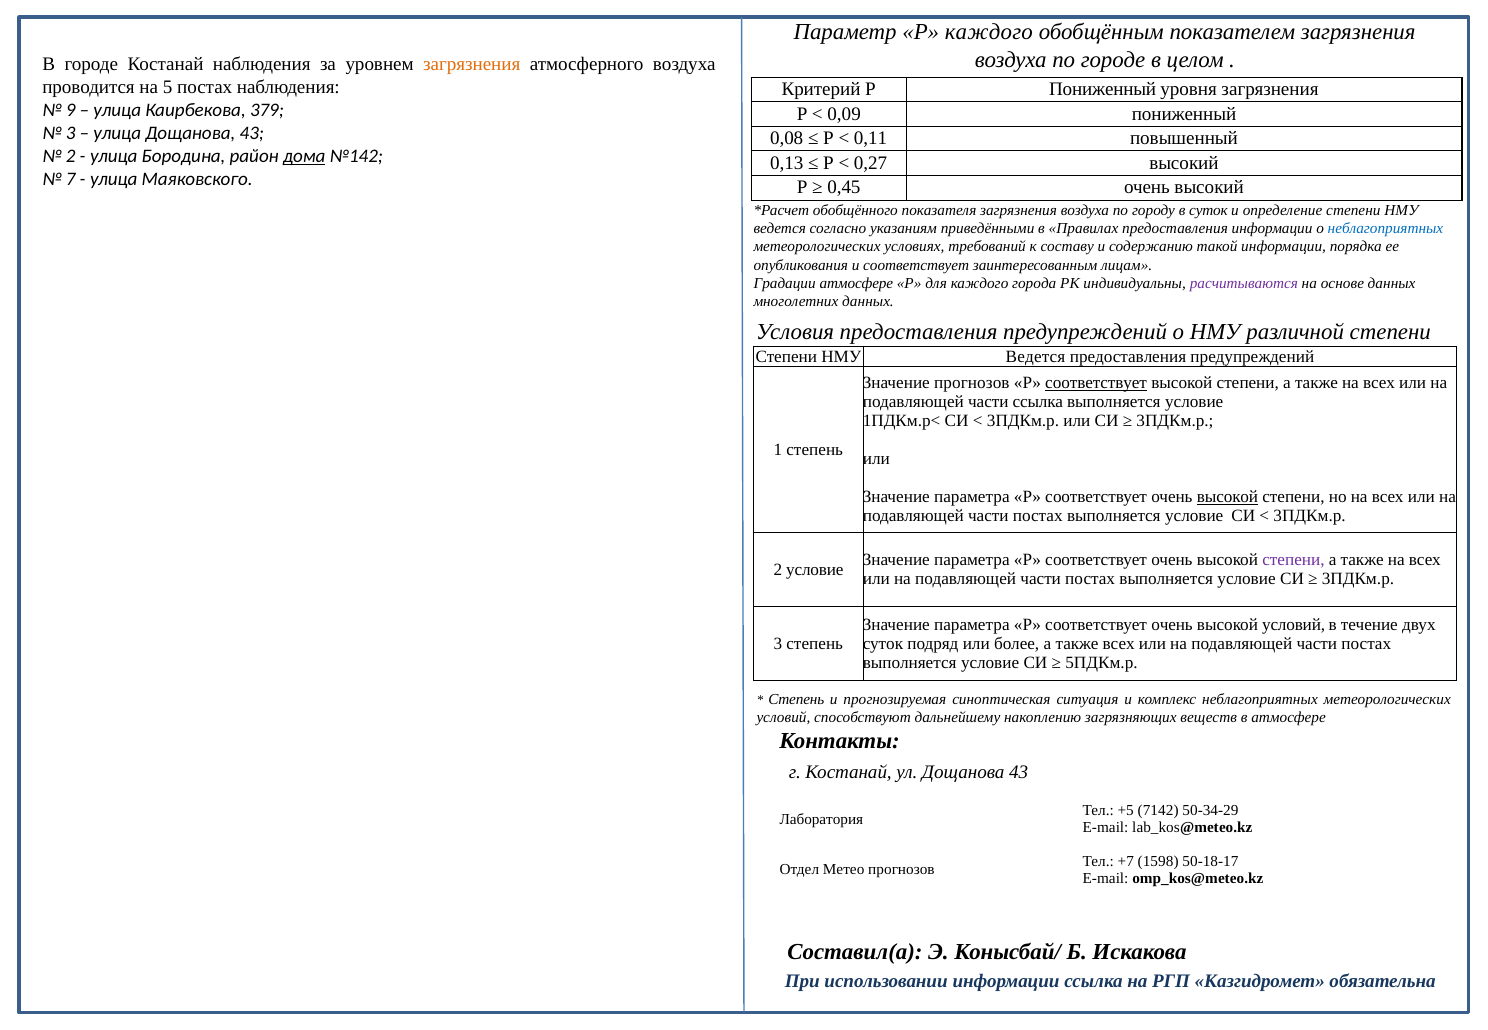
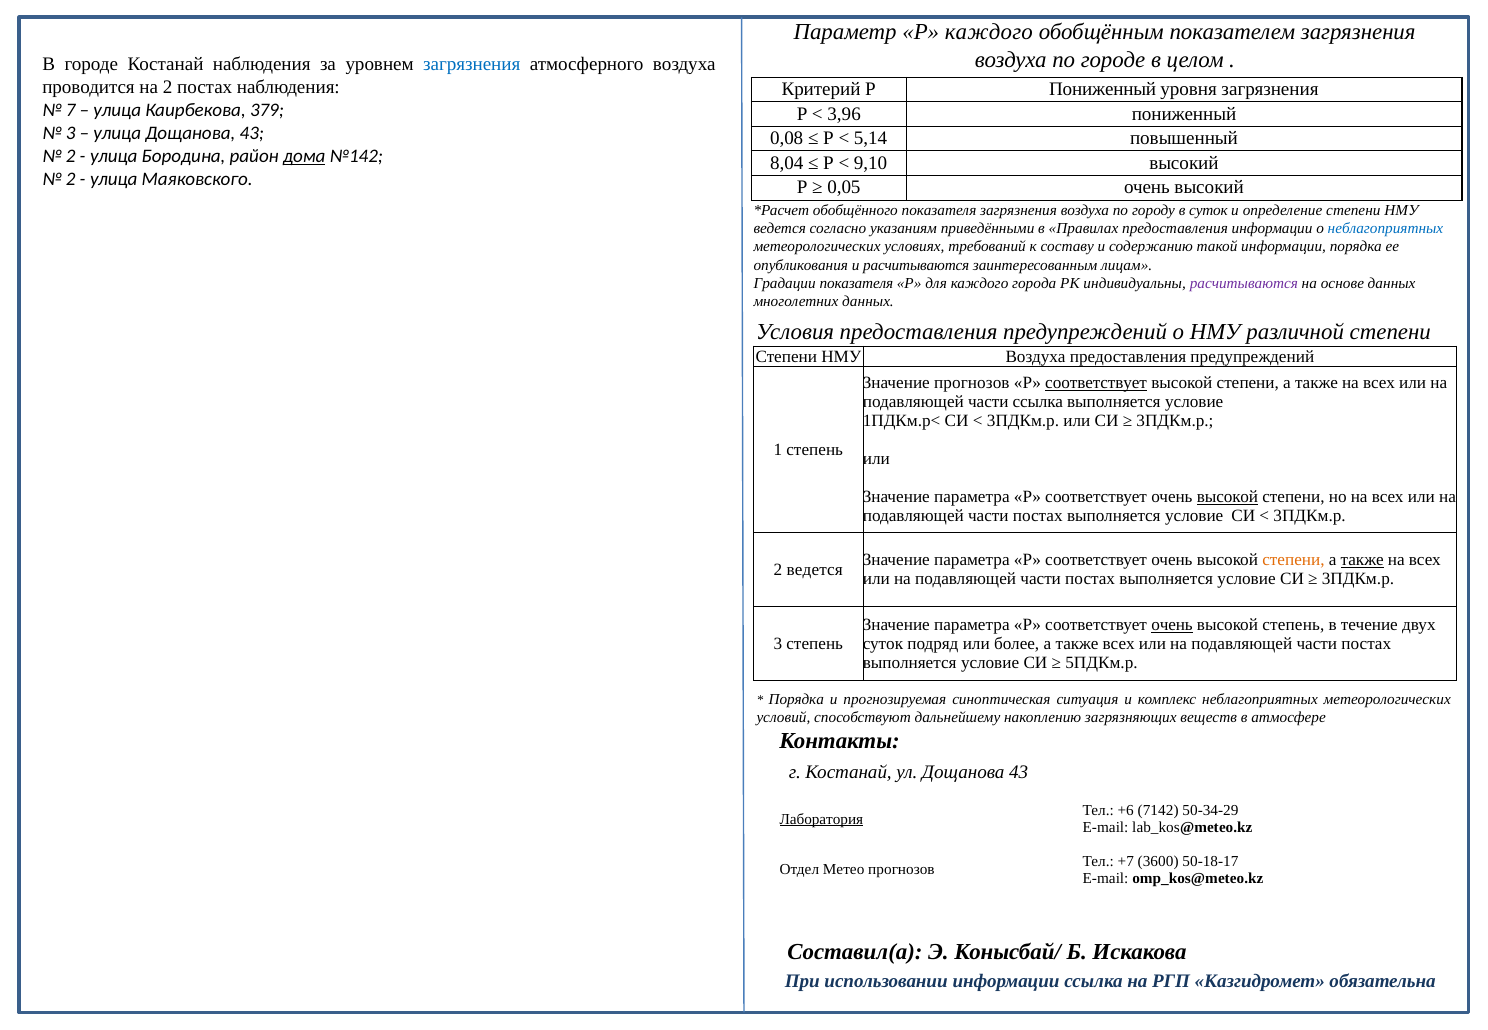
загрязнения colour: orange -> blue (472, 64)
на 5: 5 -> 2 (168, 87)
9: 9 -> 7 (71, 110)
0,09: 0,09 -> 3,96 (844, 114)
0,11: 0,11 -> 5,14 (871, 138)
0,13: 0,13 -> 8,04 (787, 163)
0,27: 0,27 -> 9,10 (871, 163)
7: 7 -> 2 (71, 179)
0,45: 0,45 -> 0,05 (844, 188)
и соответствует: соответствует -> расчитываются (916, 265)
Градации атмосфере: атмосфере -> показателя (856, 283)
Ведется: Ведется -> Воздуха (1036, 357)
степени colour: purple -> orange (1293, 560)
также underline: none -> present (1362, 560)
2 условие: условие -> ведется (815, 569)
очень underline: none -> present (1172, 625)
высокой условий: условий -> степень (1293, 625)
Степень: Степень -> Порядка (796, 700)
+5: +5 -> +6 (1126, 811)
Лаборатория underline: none -> present (821, 819)
1598: 1598 -> 3600 (1158, 861)
